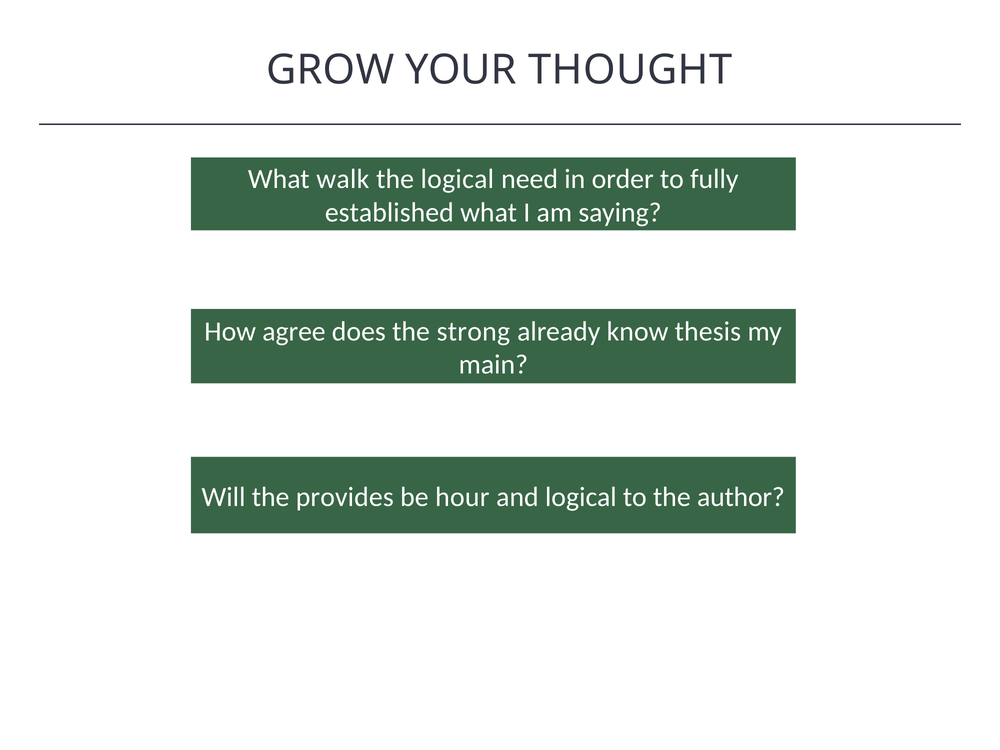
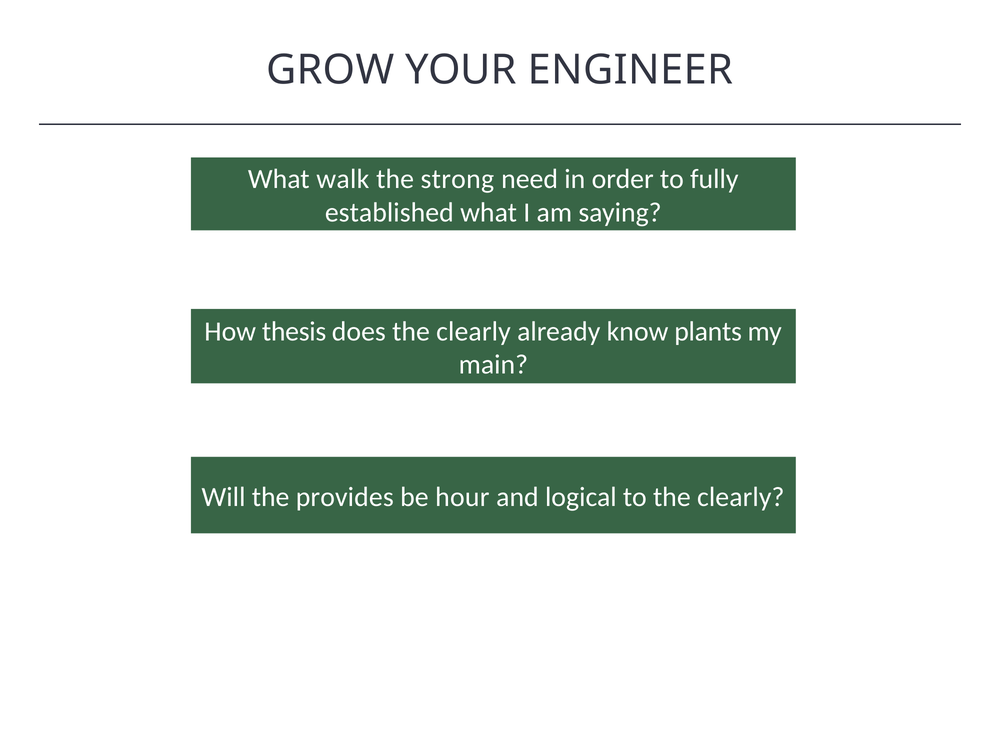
THOUGHT: THOUGHT -> ENGINEER (630, 70)
the logical: logical -> strong (457, 179)
agree: agree -> thesis (294, 331)
does the strong: strong -> clearly (473, 331)
thesis: thesis -> plants (708, 331)
to the author: author -> clearly (741, 497)
